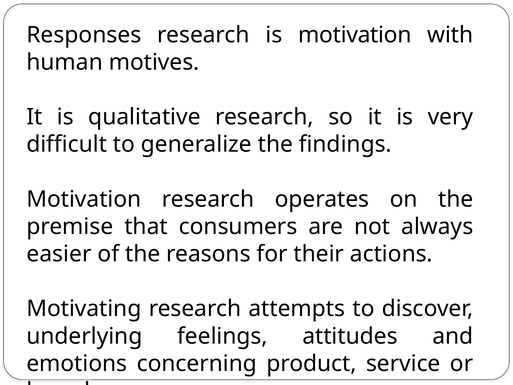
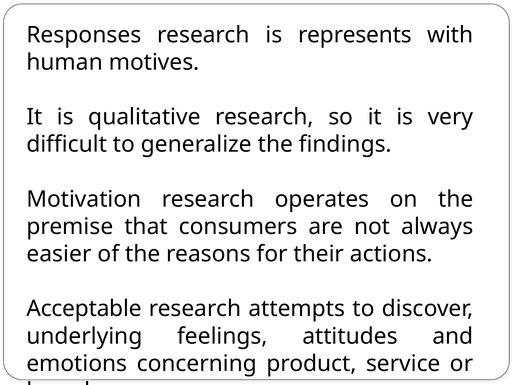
is motivation: motivation -> represents (355, 35)
Motivating: Motivating -> Acceptable (84, 309)
